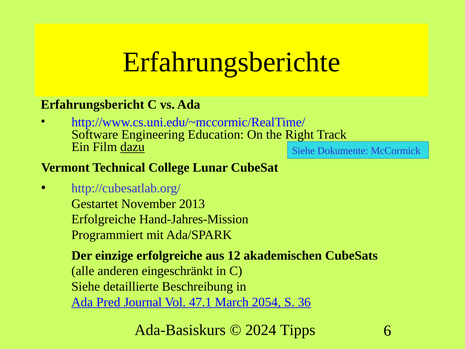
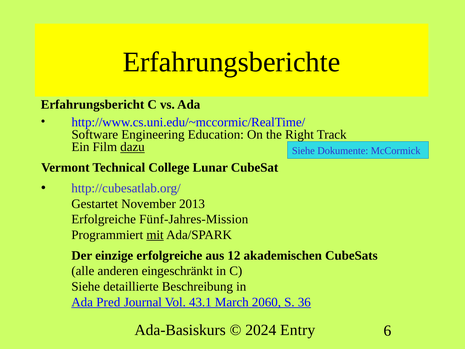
Hand-Jahres-Mission: Hand-Jahres-Mission -> Fünf-Jahres-Mission (194, 219)
mit underline: none -> present (155, 235)
47.1: 47.1 -> 43.1 (200, 302)
2054: 2054 -> 2060 (266, 302)
Tipps: Tipps -> Entry (298, 330)
